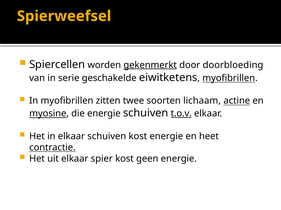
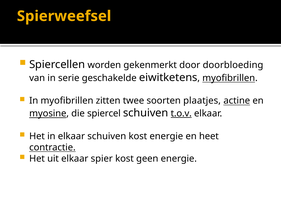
gekenmerkt underline: present -> none (150, 65)
lichaam: lichaam -> plaatjes (202, 101)
die energie: energie -> spiercel (104, 114)
